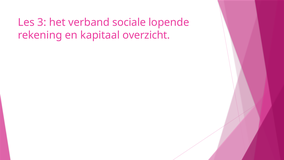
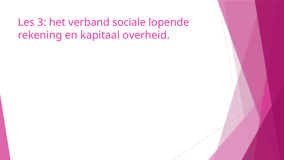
overzicht: overzicht -> overheid (146, 35)
